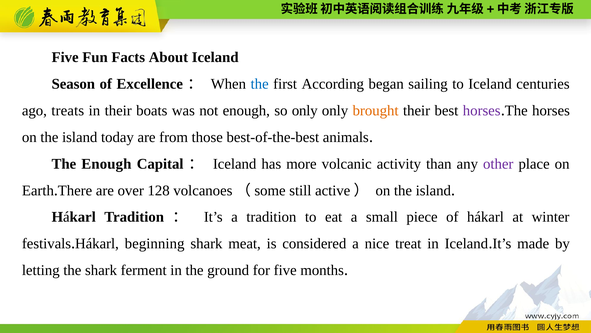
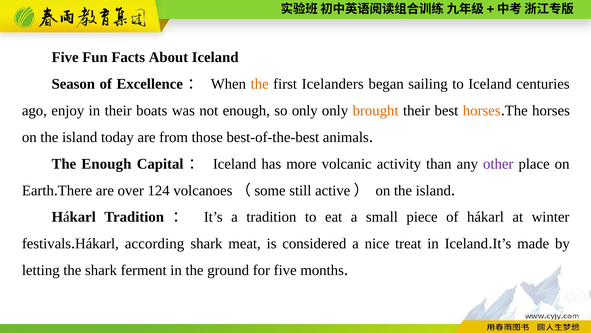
the colour: blue -> orange (260, 84)
According: According -> Icelanders (333, 84)
treats: treats -> enjoy (68, 110)
horses colour: purple -> orange (482, 110)
128: 128 -> 124 (159, 190)
beginning: beginning -> according (155, 243)
